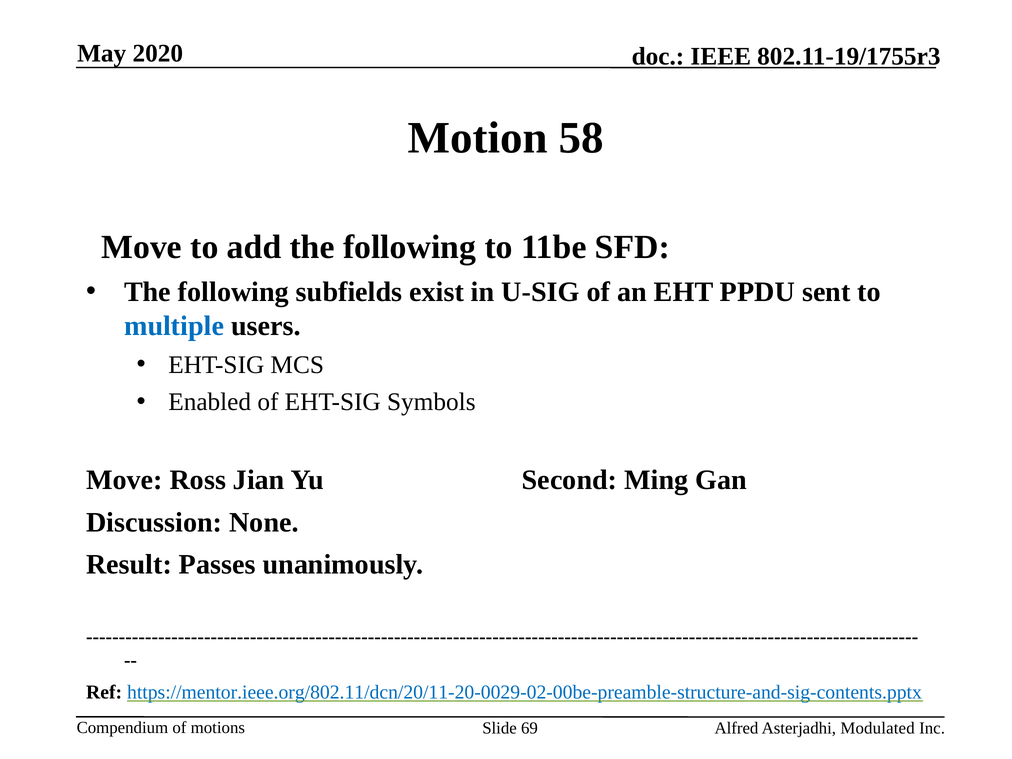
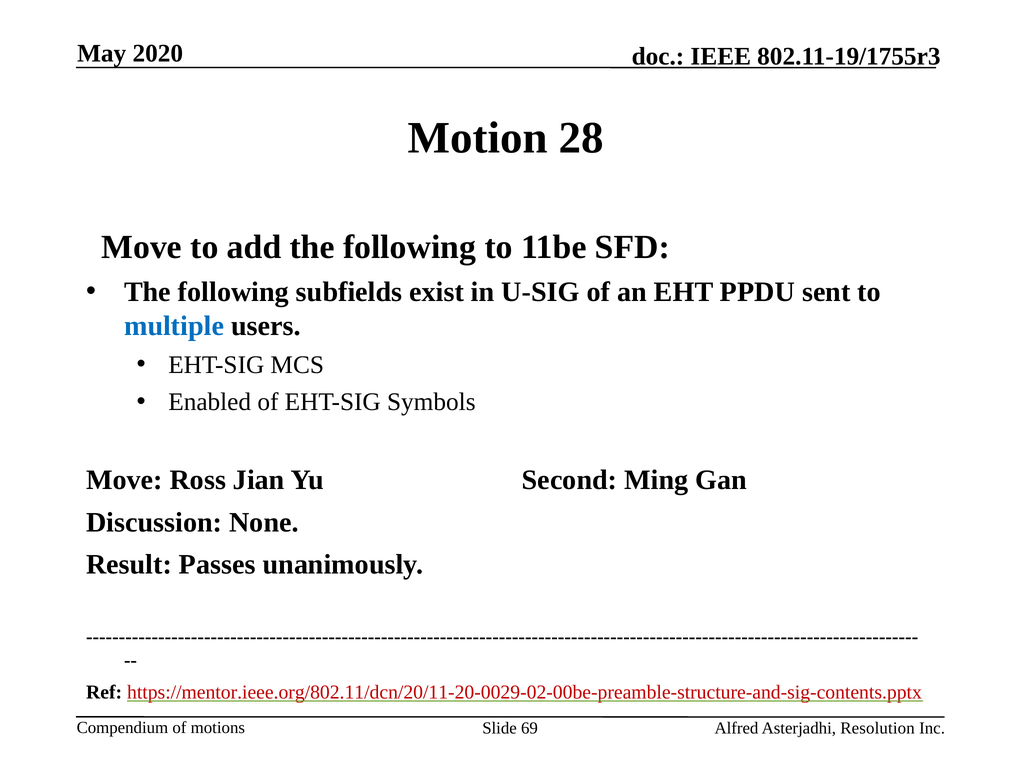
58: 58 -> 28 (581, 138)
https://mentor.ieee.org/802.11/dcn/20/11-20-0029-02-00be-preamble-structure-and-sig-contents.pptx colour: blue -> red (524, 692)
Modulated: Modulated -> Resolution (878, 728)
